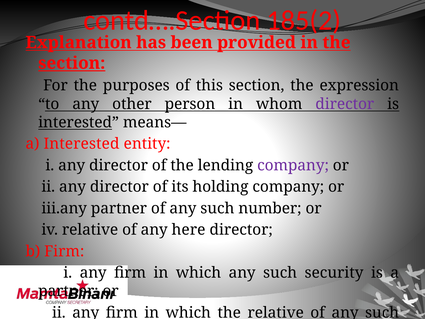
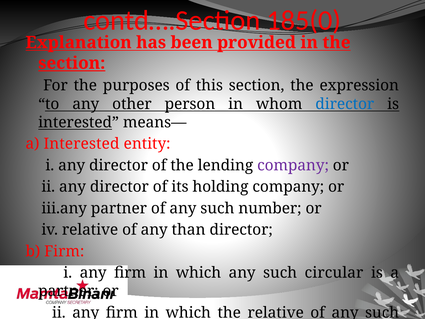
185(2: 185(2 -> 185(0 (304, 21)
director colour: purple -> blue (345, 104)
here: here -> than (189, 230)
security: security -> circular (334, 273)
